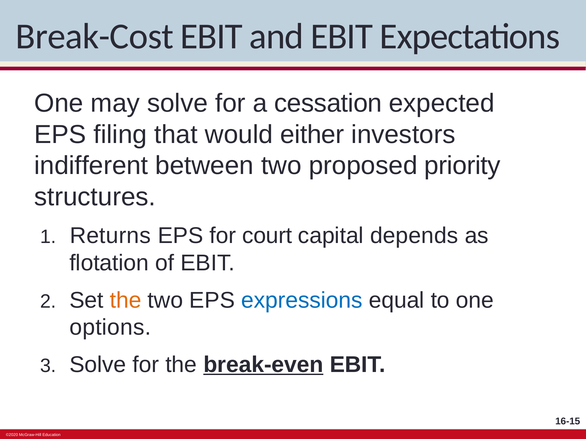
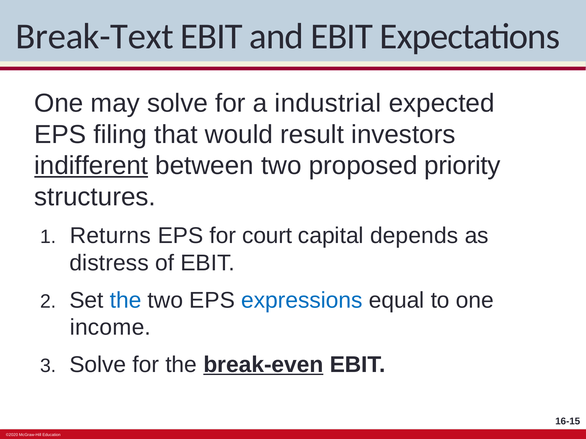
Break-Cost: Break-Cost -> Break-Text (95, 37)
cessation: cessation -> industrial (328, 103)
either: either -> result (312, 135)
indifferent underline: none -> present (91, 166)
flotation: flotation -> distress (109, 263)
the colour: orange -> blue (126, 300)
options: options -> income (110, 328)
